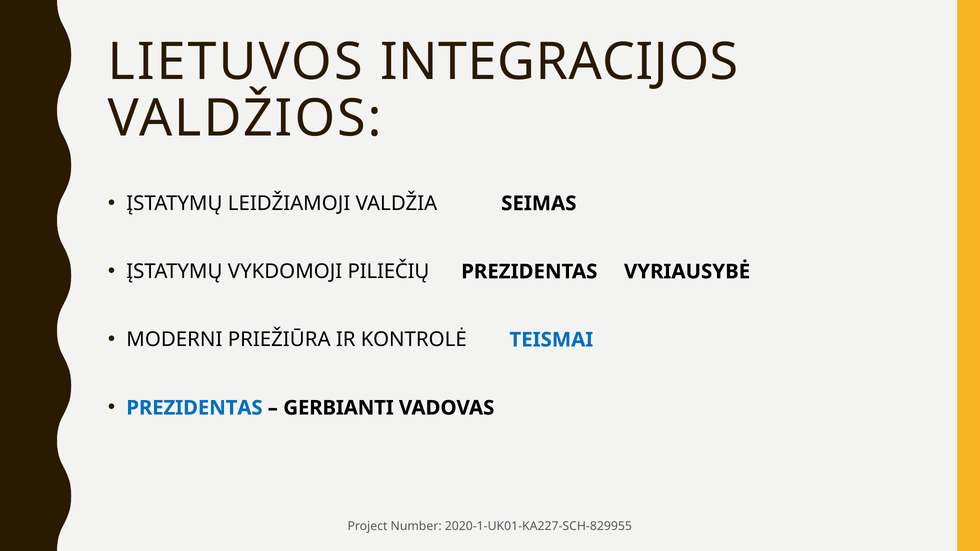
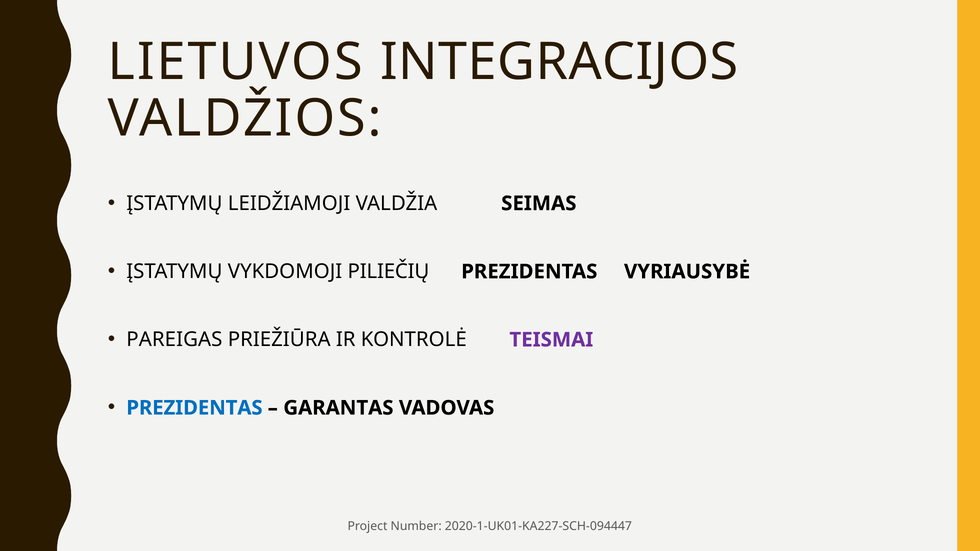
MODERNI: MODERNI -> PAREIGAS (174, 340)
TEISMAI colour: blue -> purple (551, 340)
GERBIANTI: GERBIANTI -> GARANTAS (338, 408)
2020-1-UK01-KA227-SCH-829955: 2020-1-UK01-KA227-SCH-829955 -> 2020-1-UK01-KA227-SCH-094447 (538, 526)
